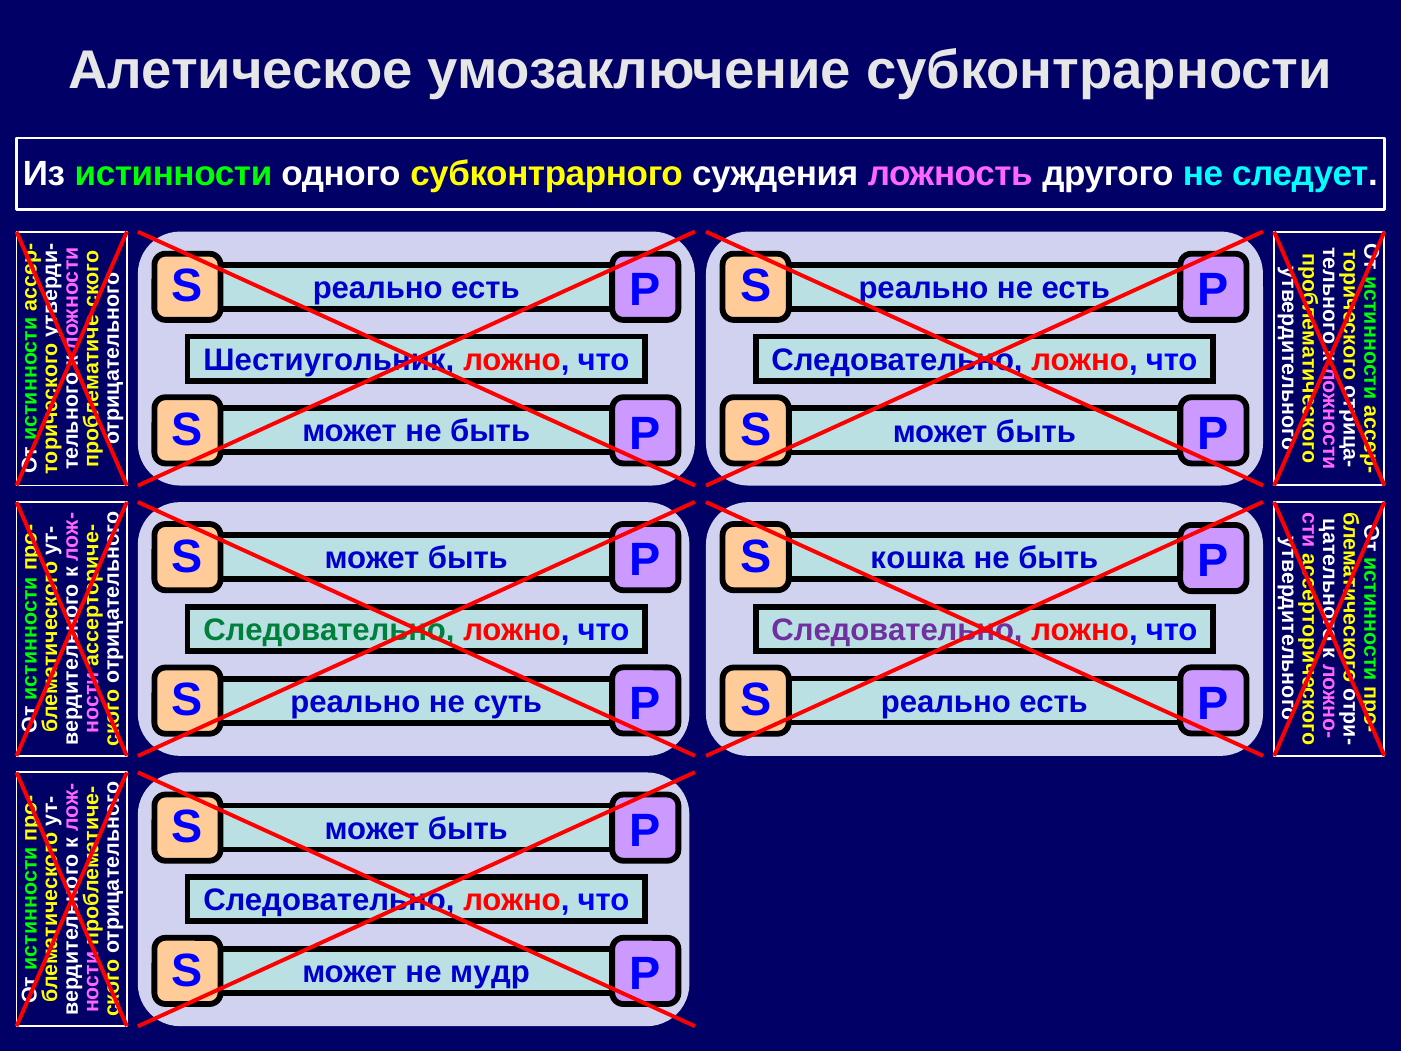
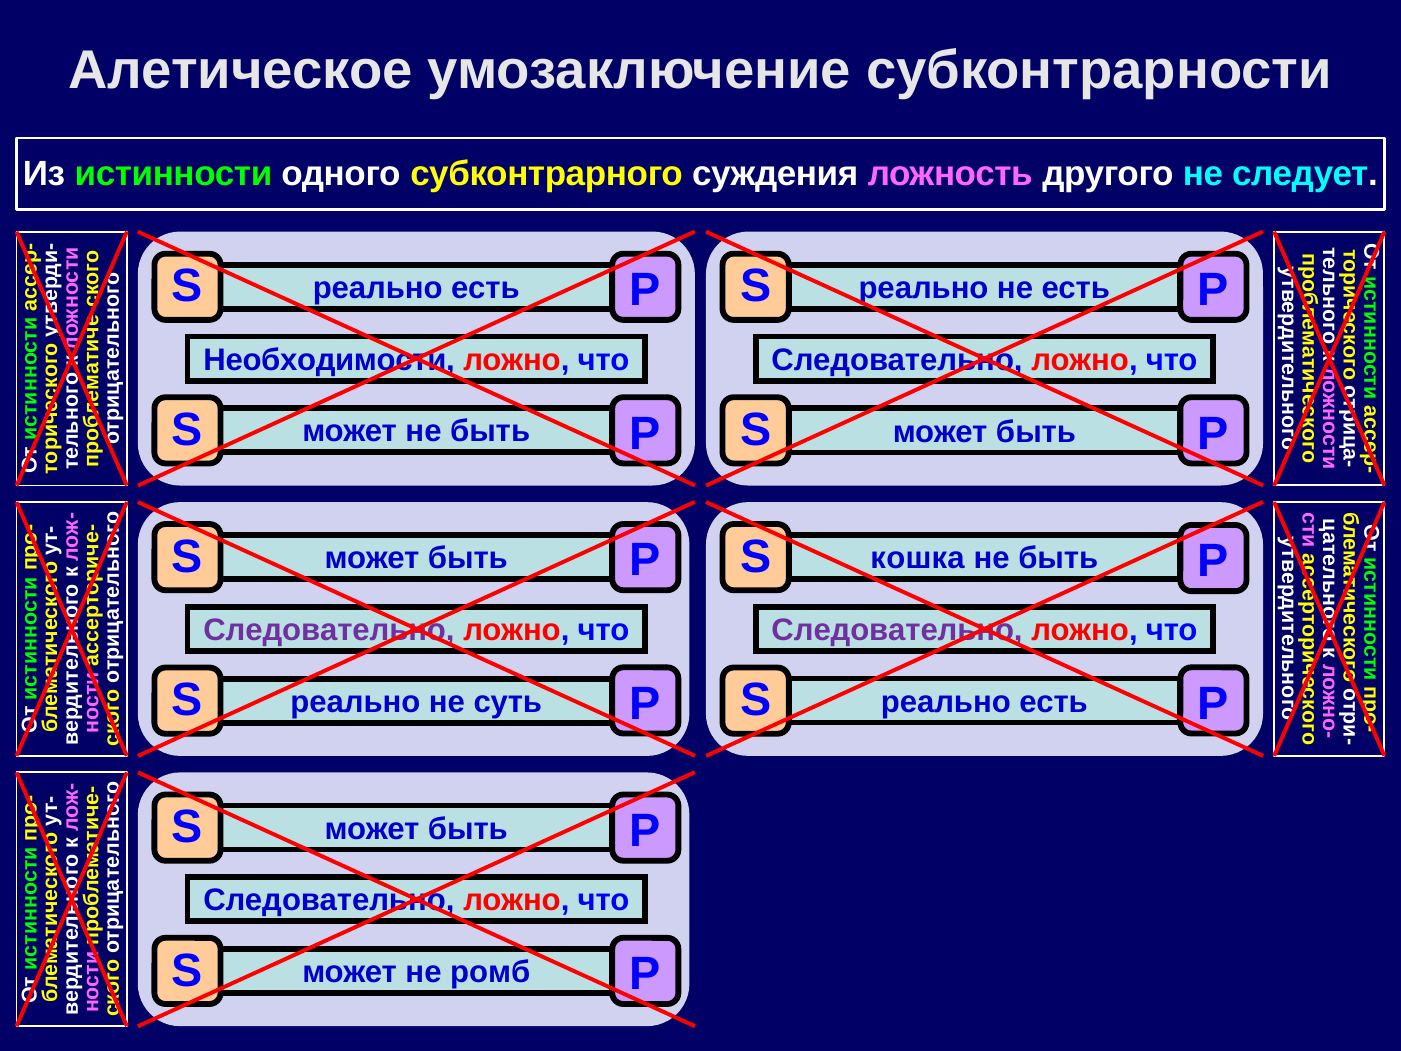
Шестиугольник: Шестиугольник -> Необходимости (329, 360)
Следовательно colour: green -> purple (329, 630)
мудр: мудр -> ромб (490, 972)
